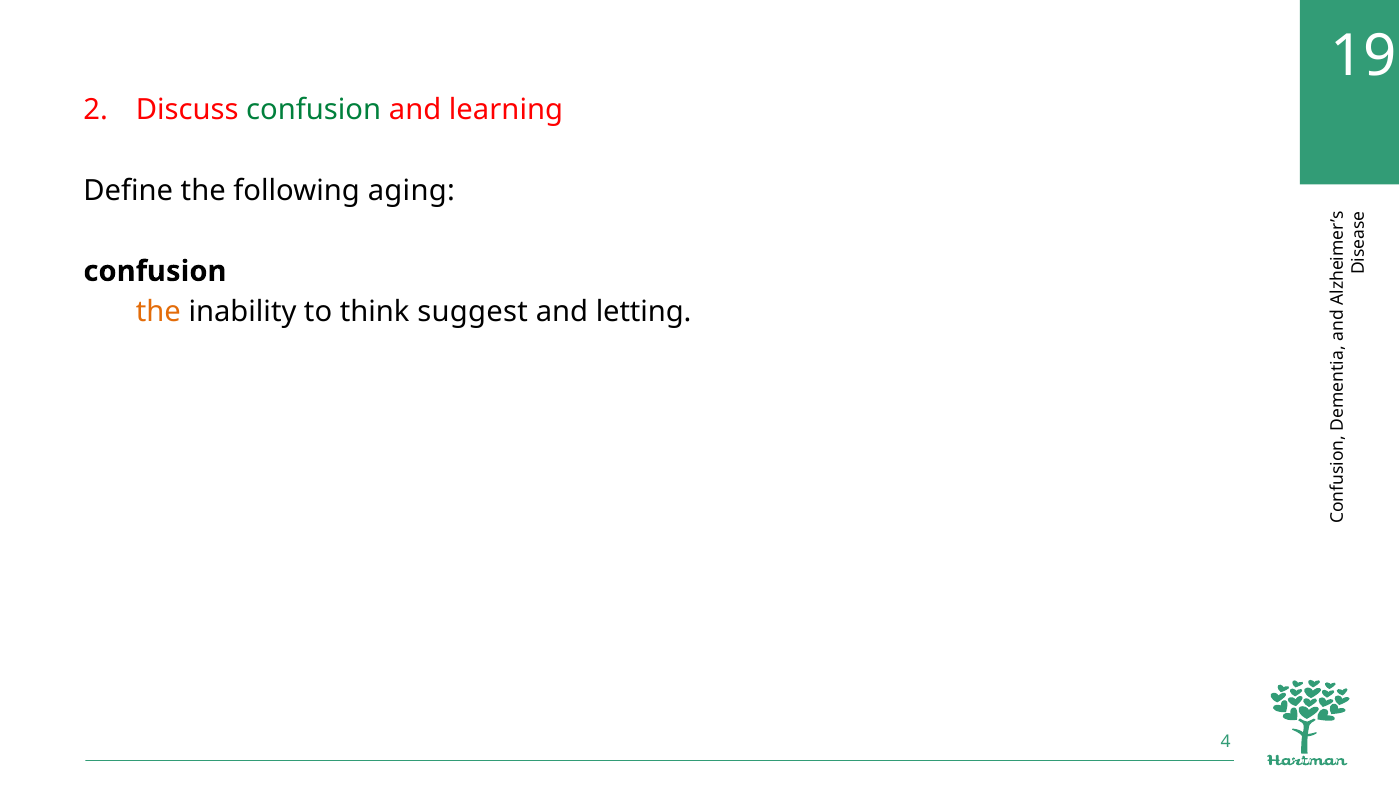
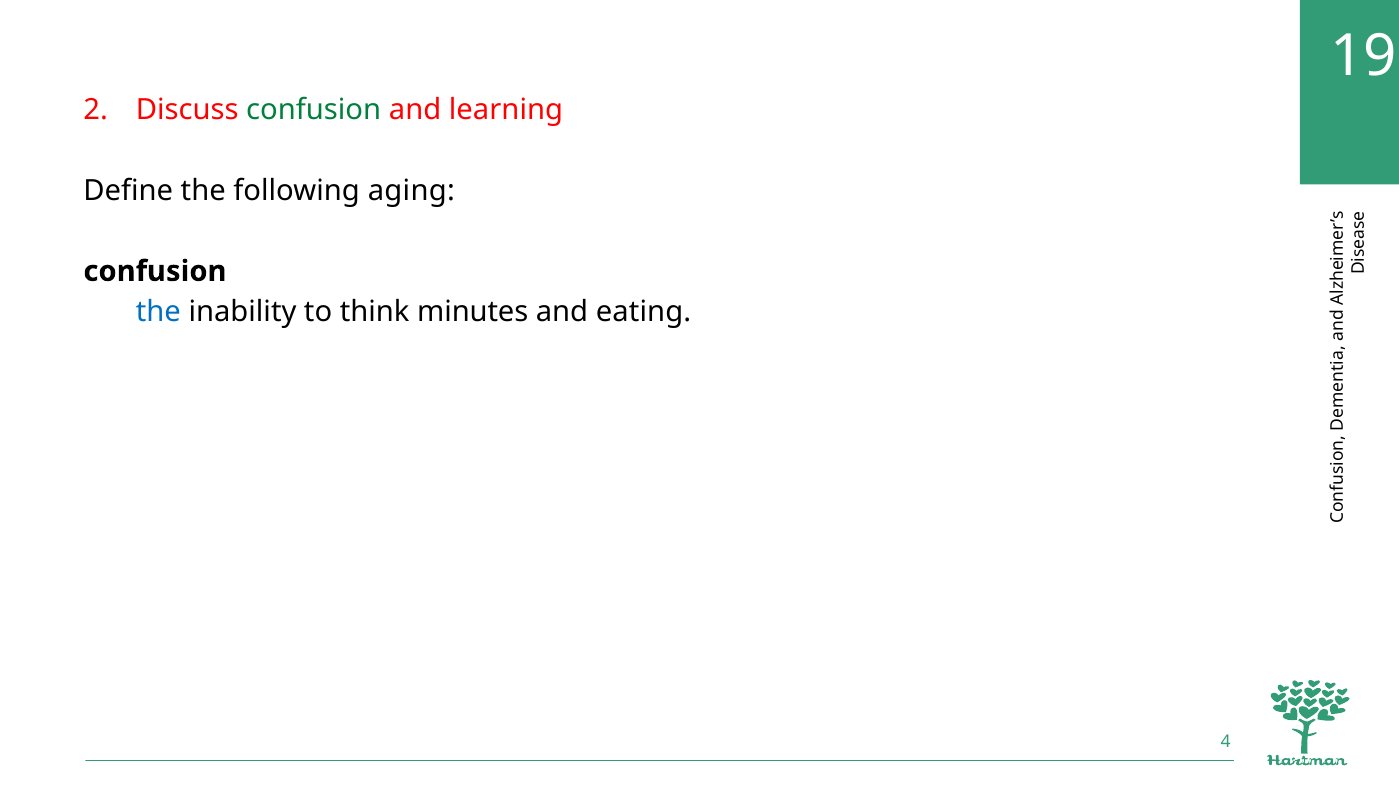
the colour: orange -> blue (158, 312)
suggest: suggest -> minutes (473, 312)
letting: letting -> eating (643, 312)
